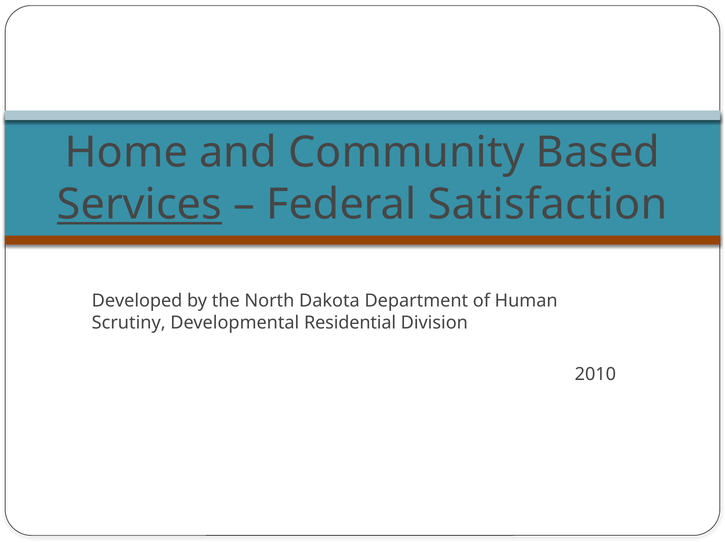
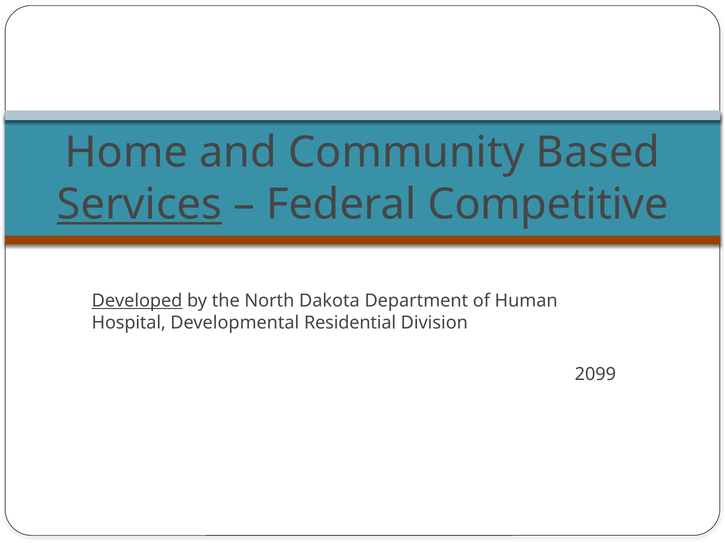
Satisfaction: Satisfaction -> Competitive (548, 205)
Developed underline: none -> present (137, 301)
Scrutiny: Scrutiny -> Hospital (129, 323)
2010: 2010 -> 2099 (595, 375)
